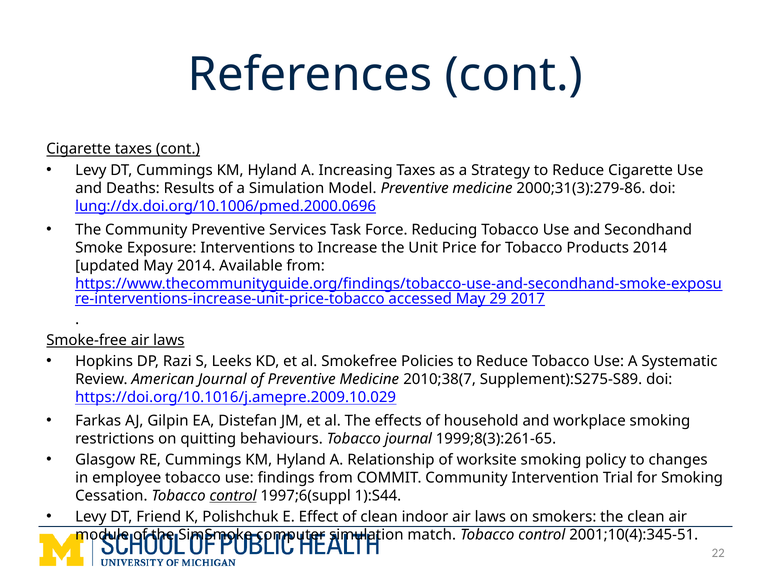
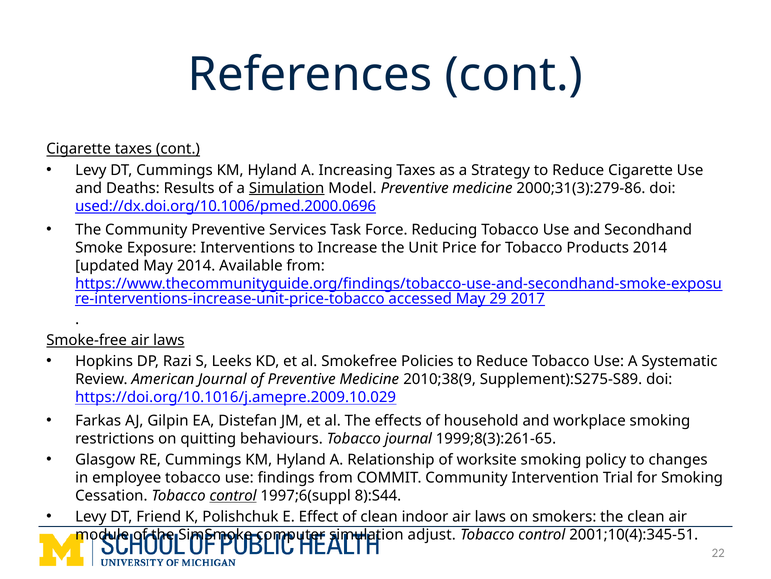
Simulation underline: none -> present (287, 188)
lung://dx.doi.org/10.1006/pmed.2000.0696: lung://dx.doi.org/10.1006/pmed.2000.0696 -> used://dx.doi.org/10.1006/pmed.2000.0696 (226, 206)
2010;38(7: 2010;38(7 -> 2010;38(9 (440, 379)
1):S44: 1):S44 -> 8):S44 (378, 495)
match: match -> adjust (432, 534)
